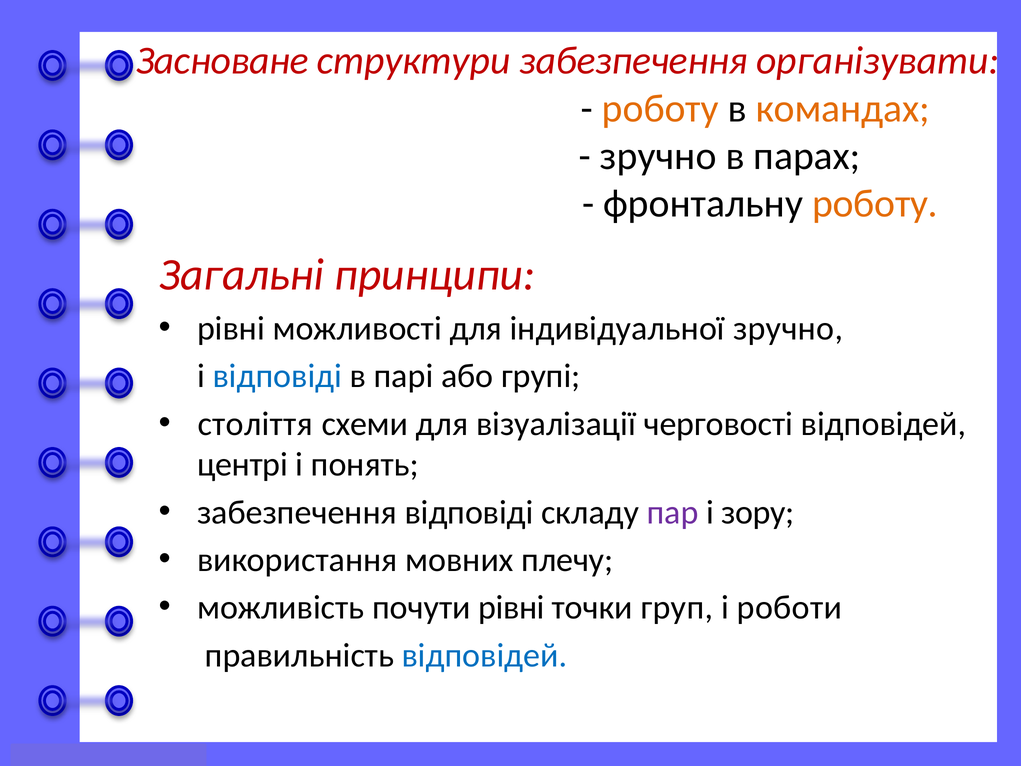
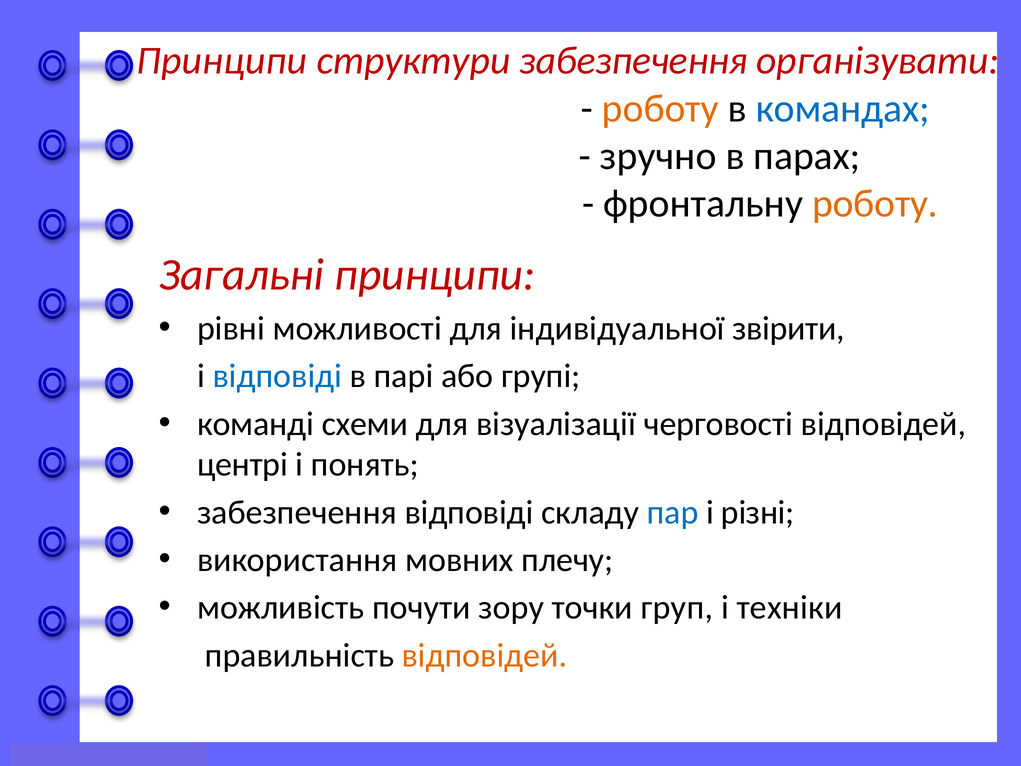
Засноване: Засноване -> Принципи (222, 61)
командах colour: orange -> blue (843, 108)
індивідуальної зручно: зручно -> звірити (788, 328)
століття: століття -> команді (256, 424)
пар colour: purple -> blue (673, 512)
зору: зору -> різні (758, 512)
почути рівні: рівні -> зору (511, 607)
роботи: роботи -> техніки (790, 607)
відповідей colour: blue -> orange (484, 655)
